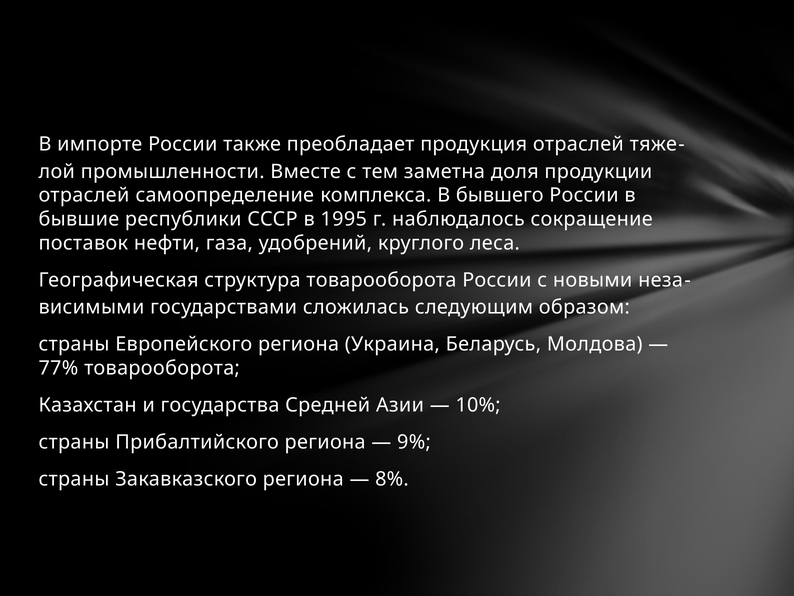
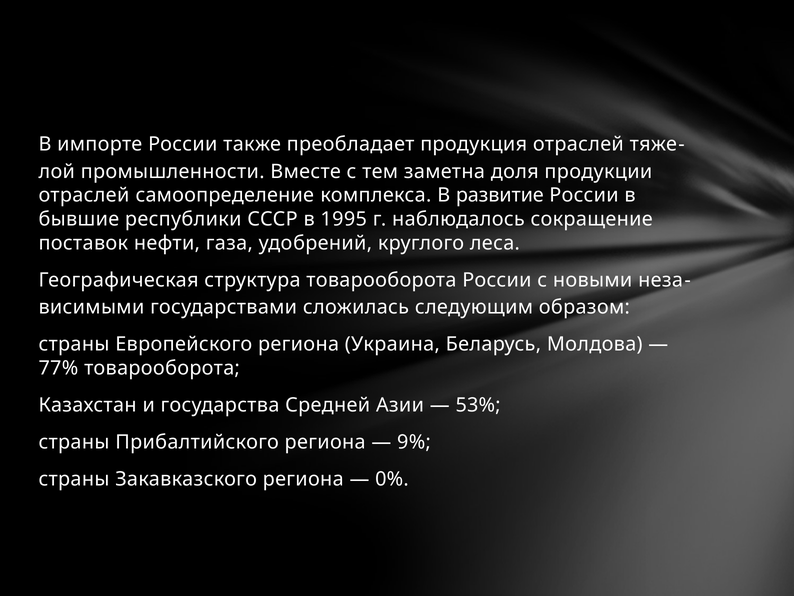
бывшего: бывшего -> развитие (500, 195)
10%: 10% -> 53% (478, 405)
8%: 8% -> 0% (392, 479)
